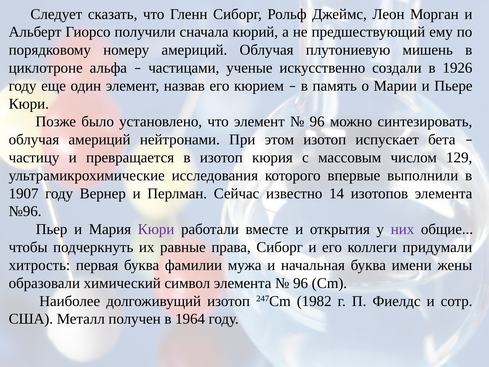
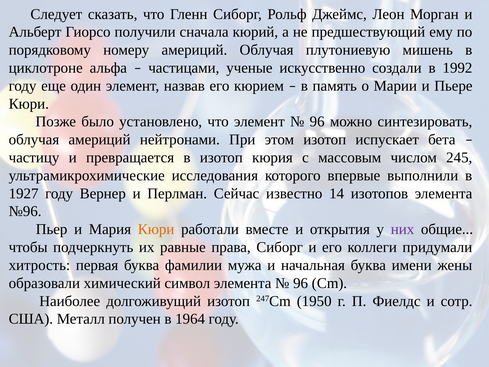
1926: 1926 -> 1992 (457, 68)
129: 129 -> 245 (459, 157)
1907: 1907 -> 1927 (24, 193)
Кюри colour: purple -> orange (156, 229)
1982: 1982 -> 1950 (314, 301)
